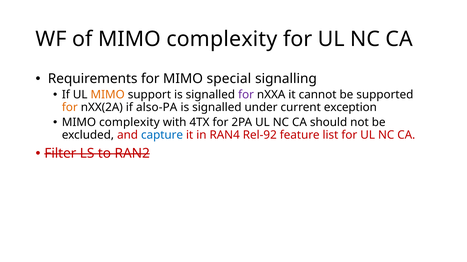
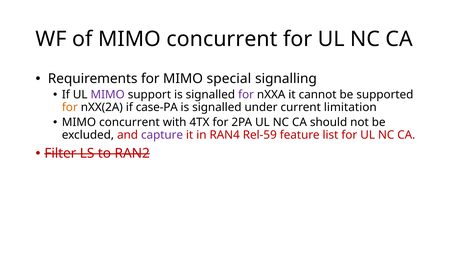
of MIMO complexity: complexity -> concurrent (222, 39)
MIMO colour: orange -> purple (108, 95)
also-PA: also-PA -> case-PA (157, 108)
exception: exception -> limitation (350, 108)
complexity: complexity -> concurrent (129, 123)
capture colour: blue -> purple (162, 135)
Rel-92: Rel-92 -> Rel-59 (260, 135)
